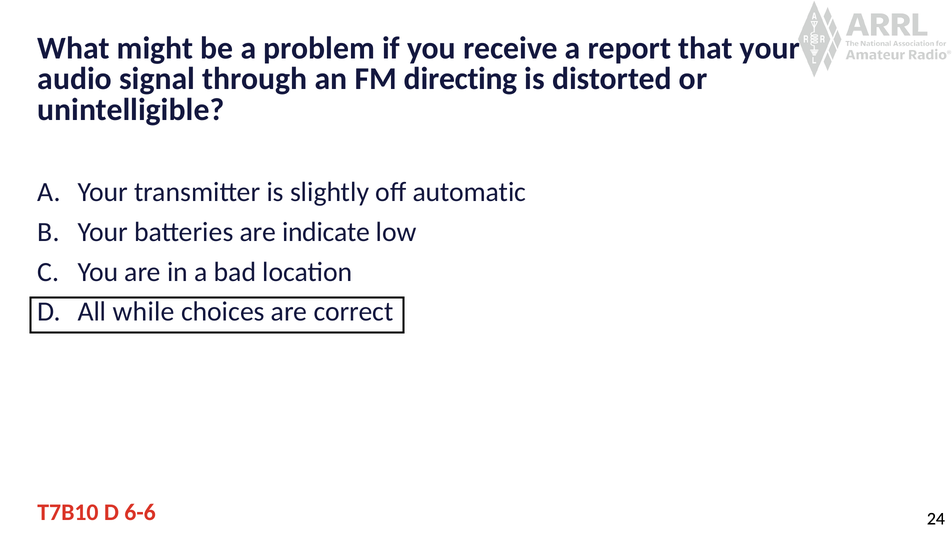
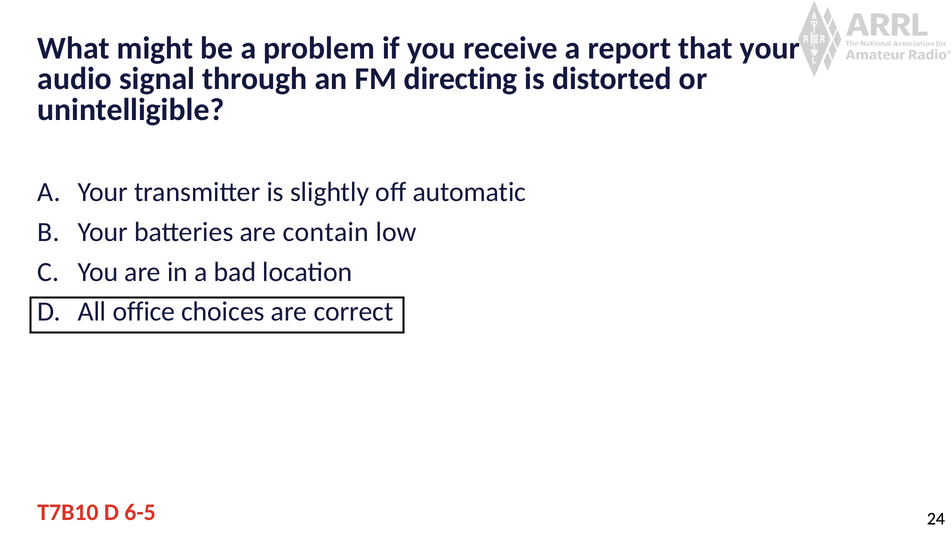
indicate: indicate -> contain (326, 232)
while: while -> office (144, 312)
6-6: 6-6 -> 6-5 (140, 513)
